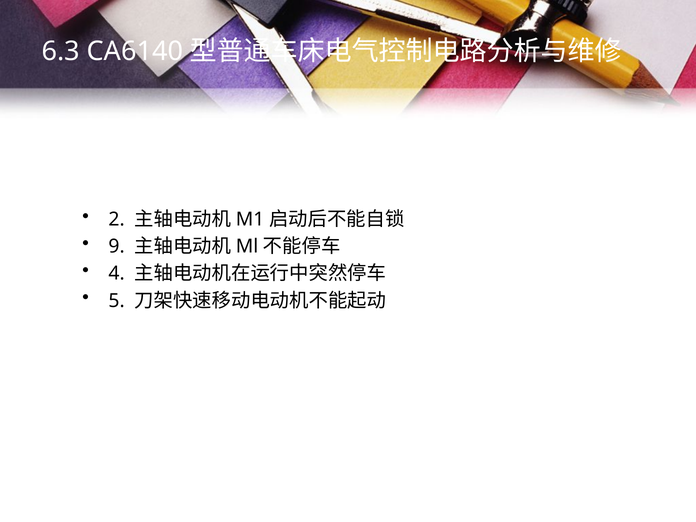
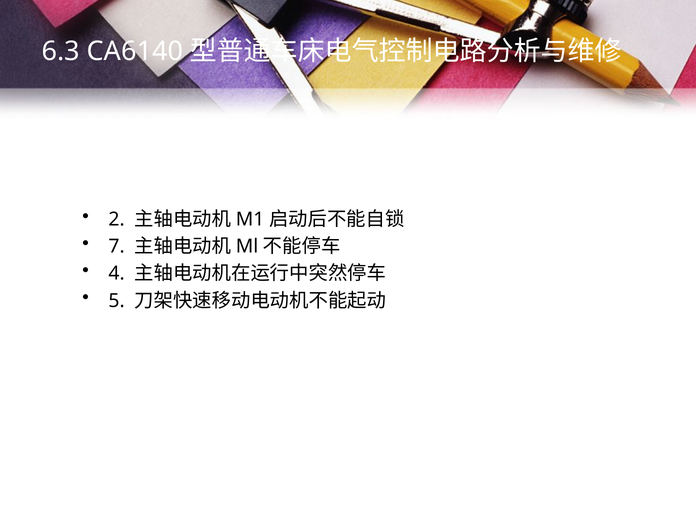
9: 9 -> 7 (117, 247)
